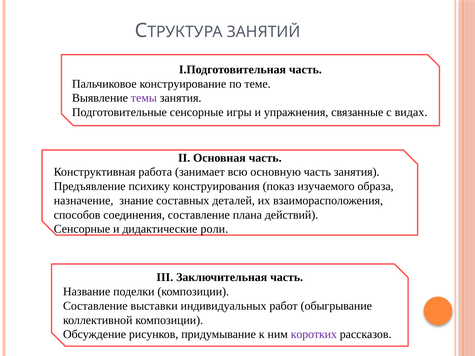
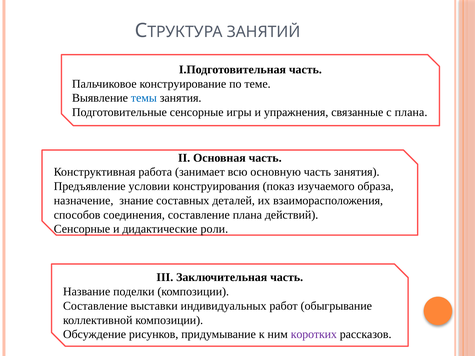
темы colour: purple -> blue (144, 98)
с видах: видах -> плана (411, 112)
психику: психику -> условии (149, 186)
